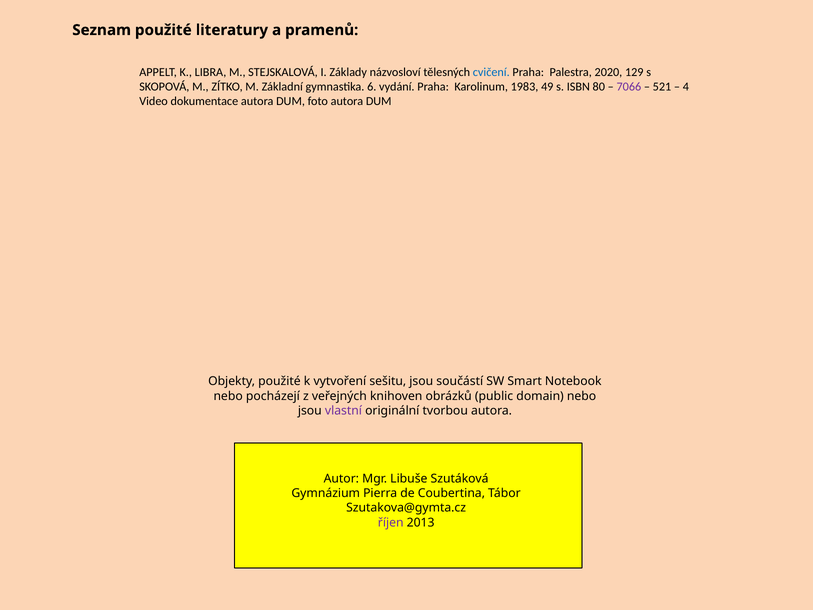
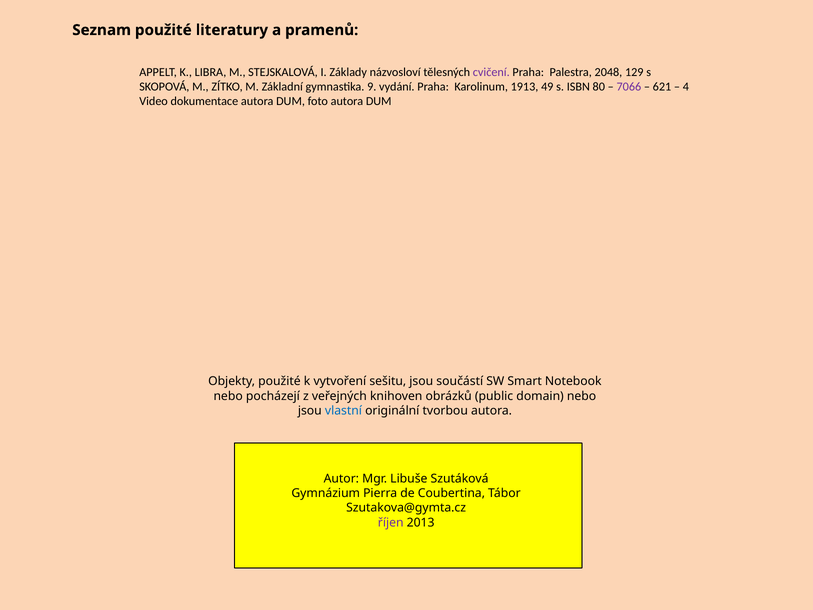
cvičení colour: blue -> purple (491, 72)
2020: 2020 -> 2048 (608, 72)
6: 6 -> 9 (372, 87)
1983: 1983 -> 1913 (525, 87)
521: 521 -> 621 (662, 87)
vlastní colour: purple -> blue (343, 411)
